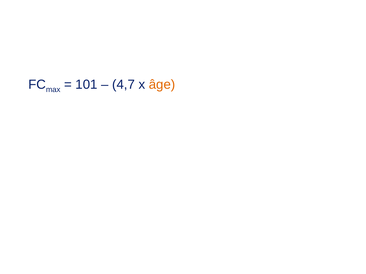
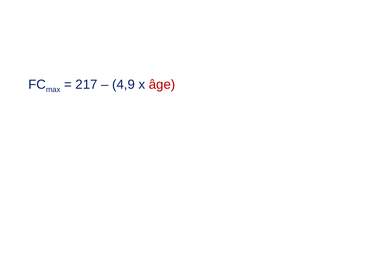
101: 101 -> 217 (86, 85)
4,7: 4,7 -> 4,9 (124, 85)
âge colour: orange -> red (162, 85)
